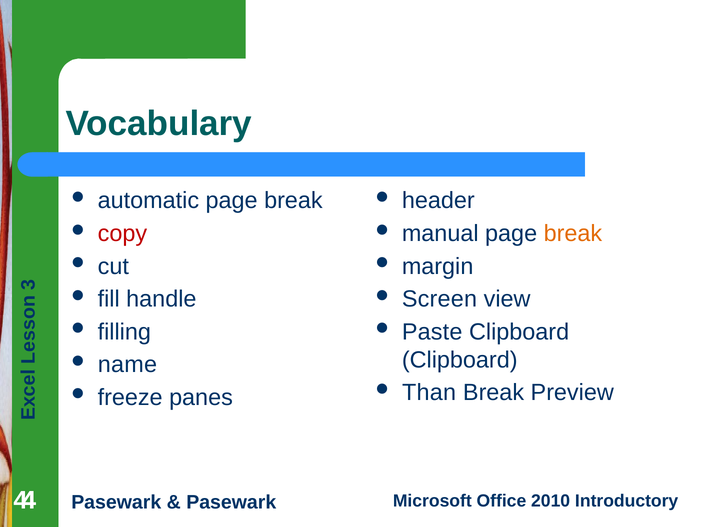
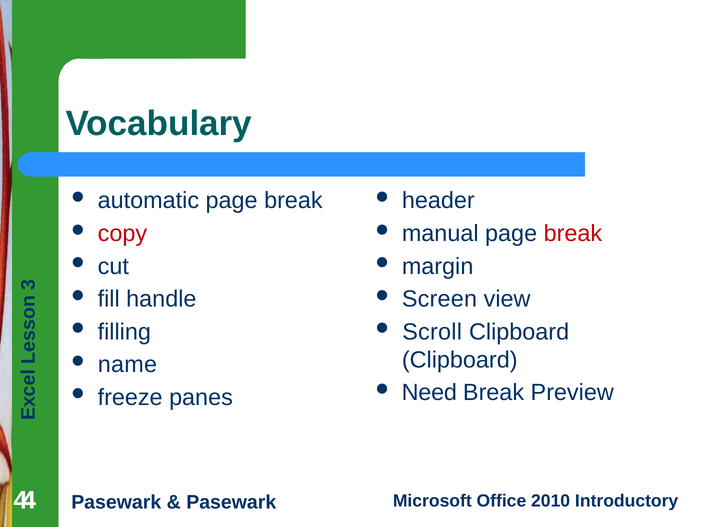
break colour: orange -> red (573, 233)
Paste: Paste -> Scroll (432, 332)
Than: Than -> Need (429, 392)
